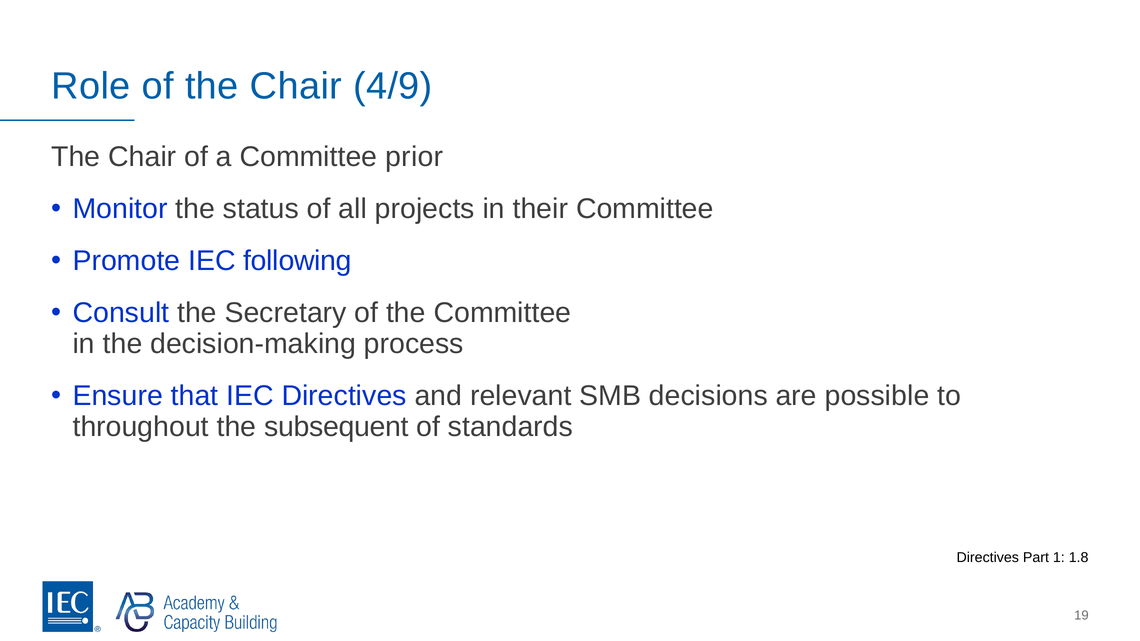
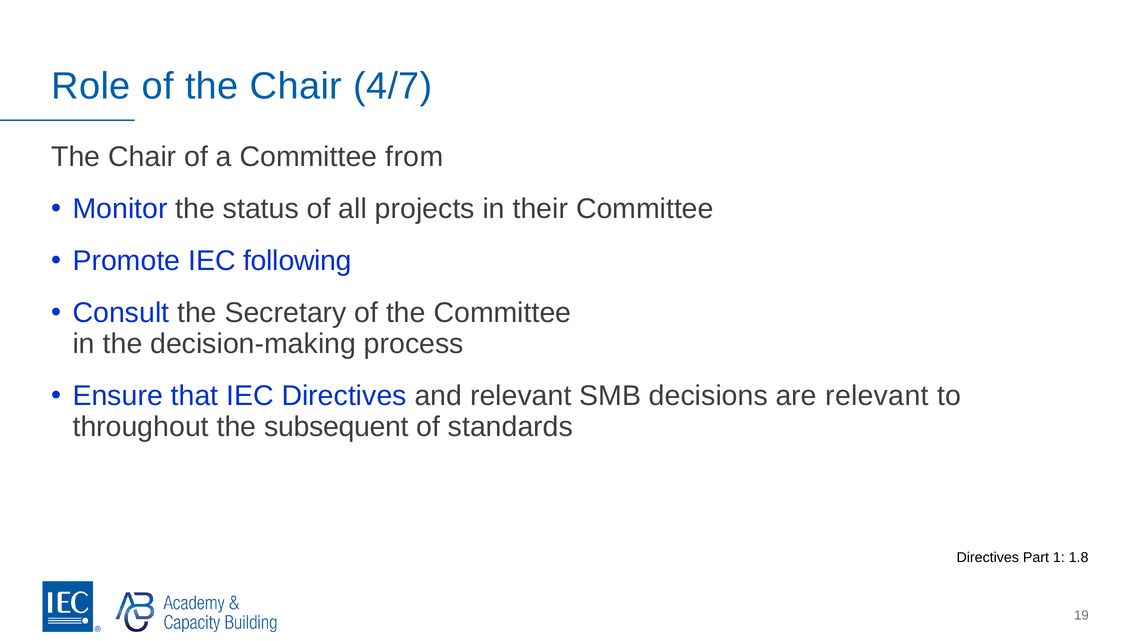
4/9: 4/9 -> 4/7 (393, 86)
prior: prior -> from (414, 157)
are possible: possible -> relevant (877, 396)
